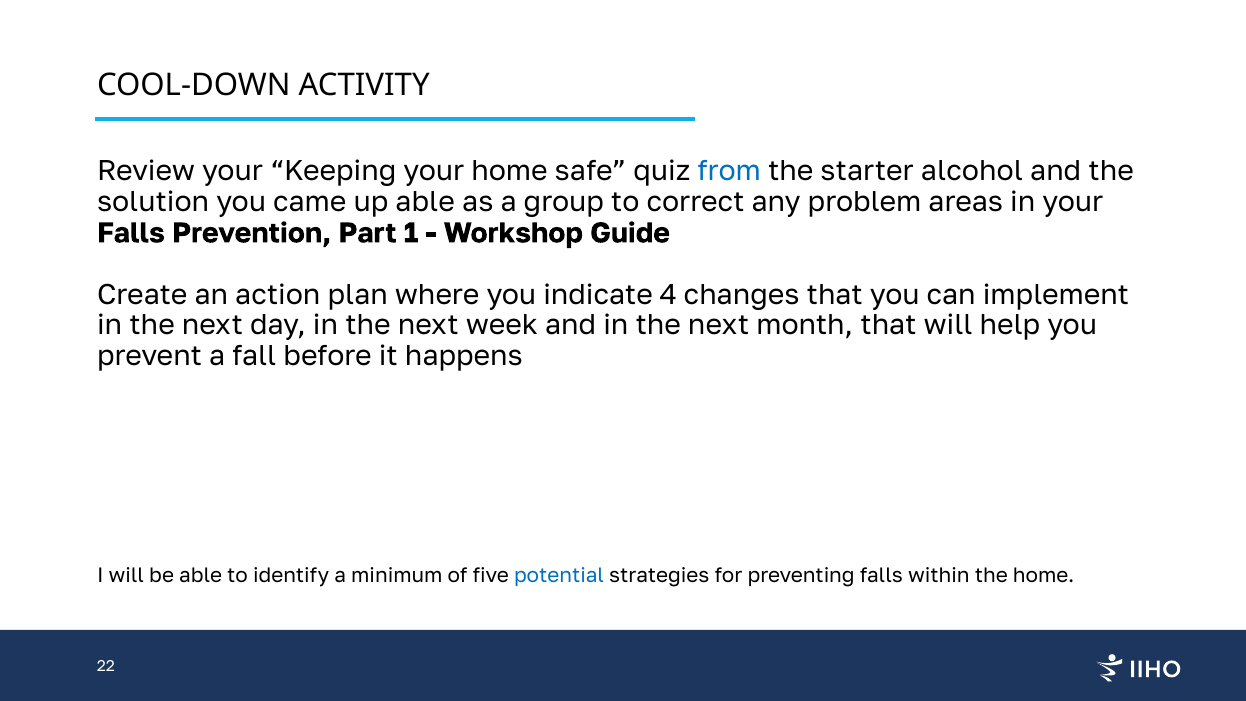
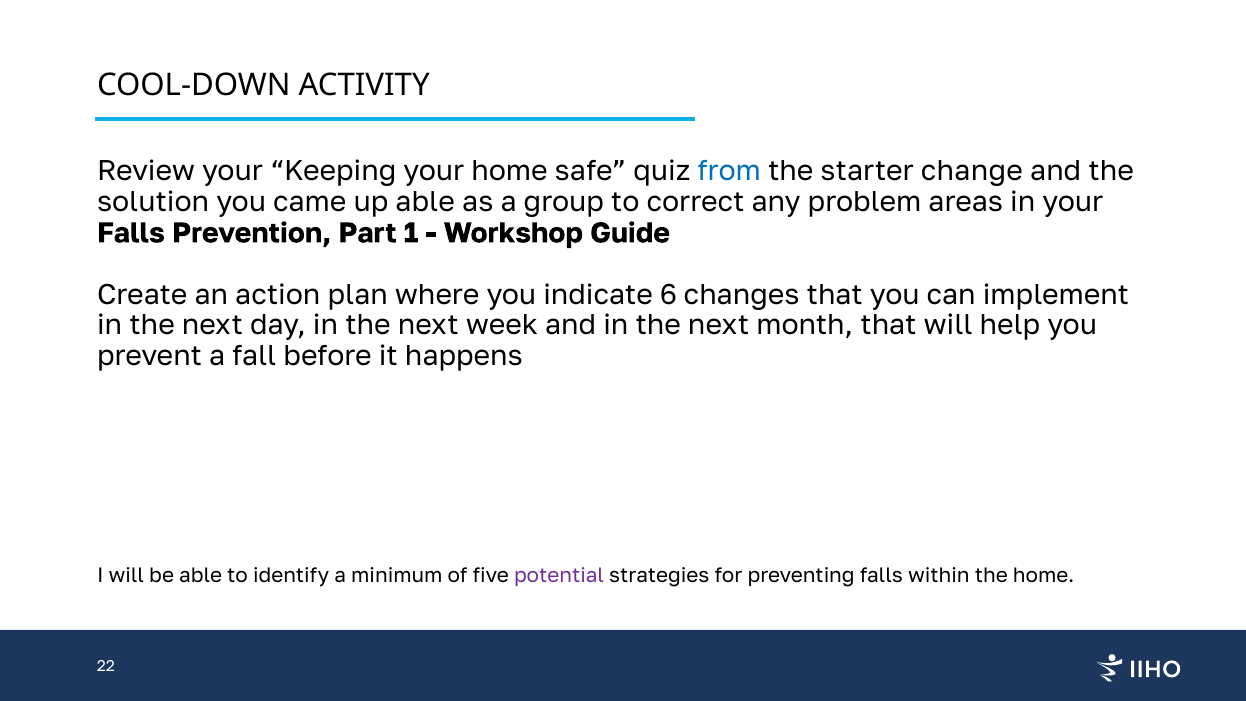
alcohol: alcohol -> change (972, 171)
4: 4 -> 6 (668, 295)
potential colour: blue -> purple (559, 575)
